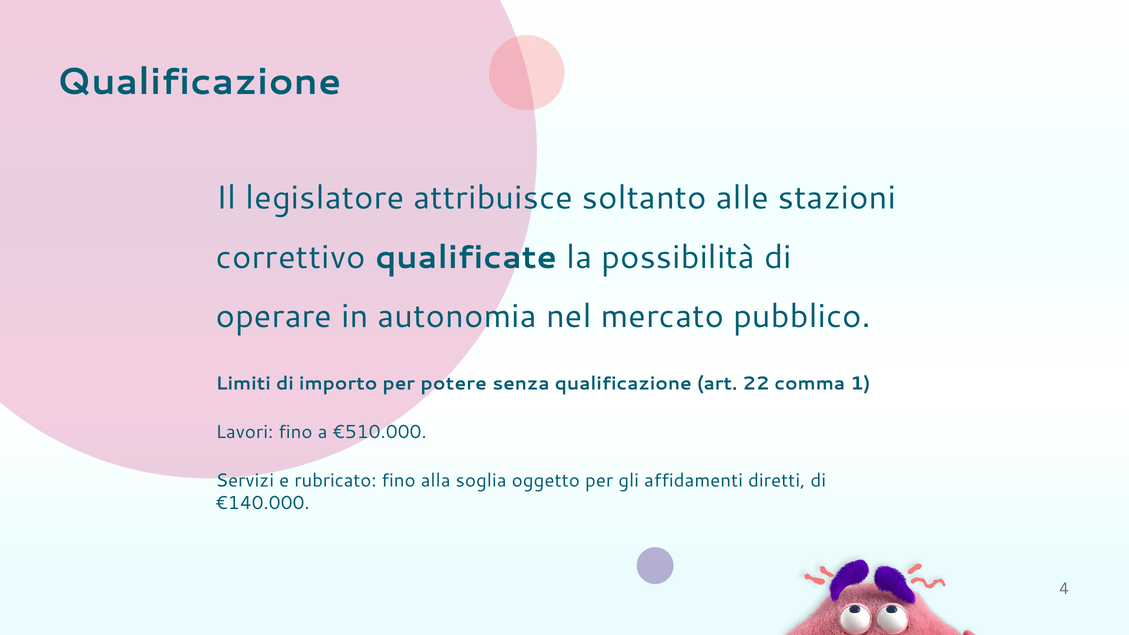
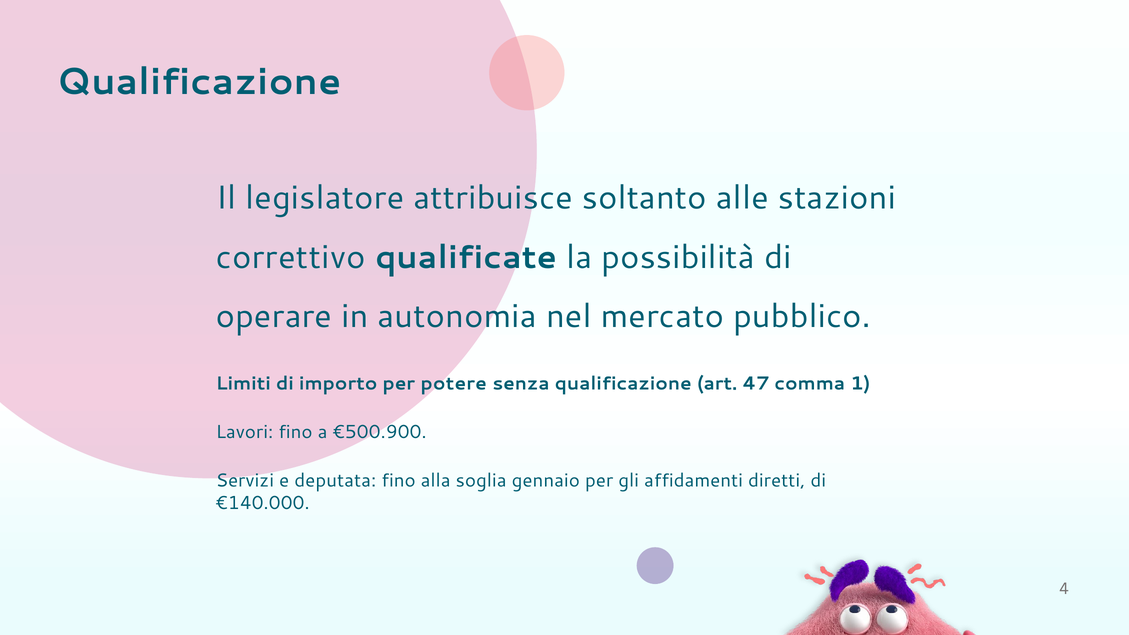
22: 22 -> 47 (756, 384)
€510.000: €510.000 -> €500.900 (380, 432)
rubricato: rubricato -> deputata (335, 481)
oggetto: oggetto -> gennaio (546, 481)
